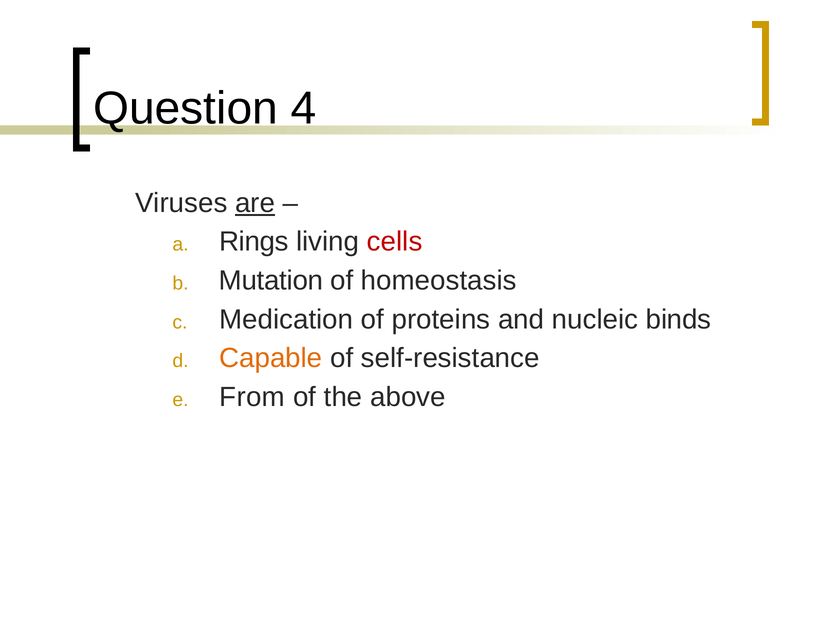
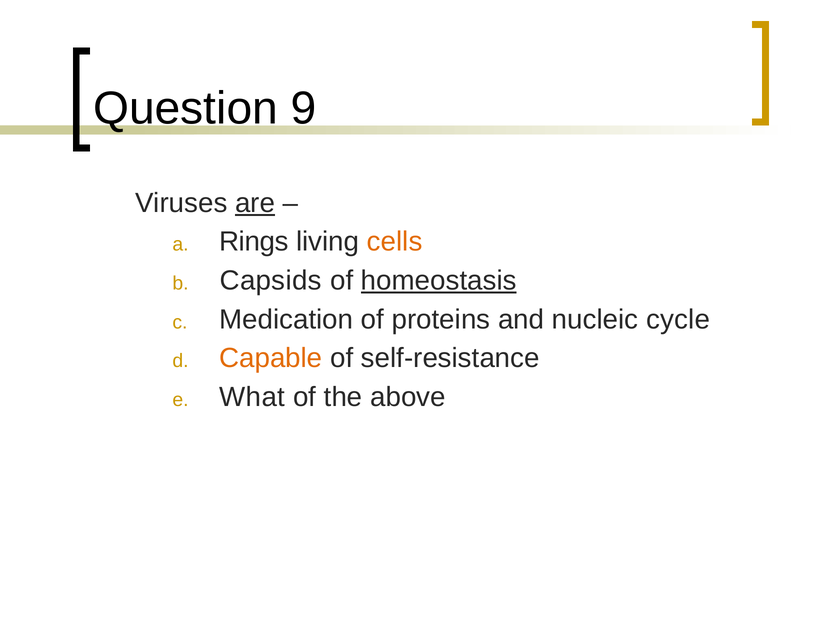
4: 4 -> 9 (304, 109)
cells colour: red -> orange (395, 242)
Mutation: Mutation -> Capsids (271, 281)
homeostasis underline: none -> present (439, 281)
binds: binds -> cycle (678, 319)
From: From -> What (252, 397)
